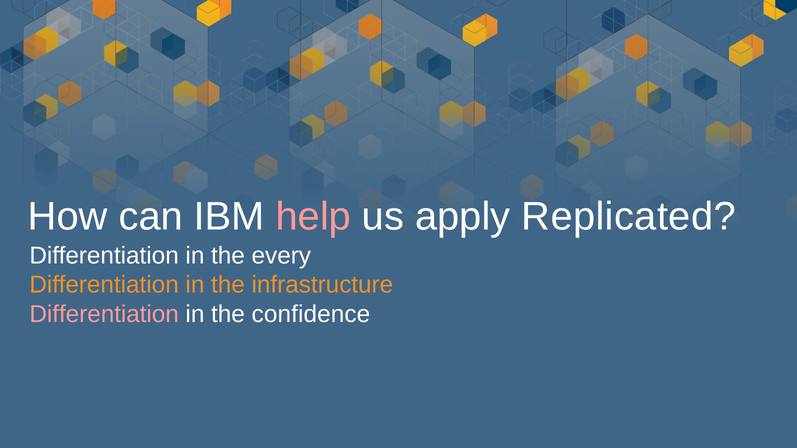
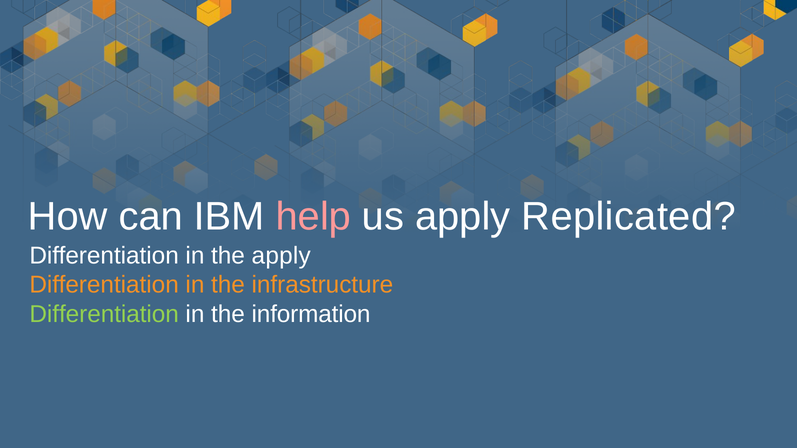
the every: every -> apply (281, 256)
Differentiation colour: pink -> light green (104, 314)
confidence: confidence -> information (311, 314)
